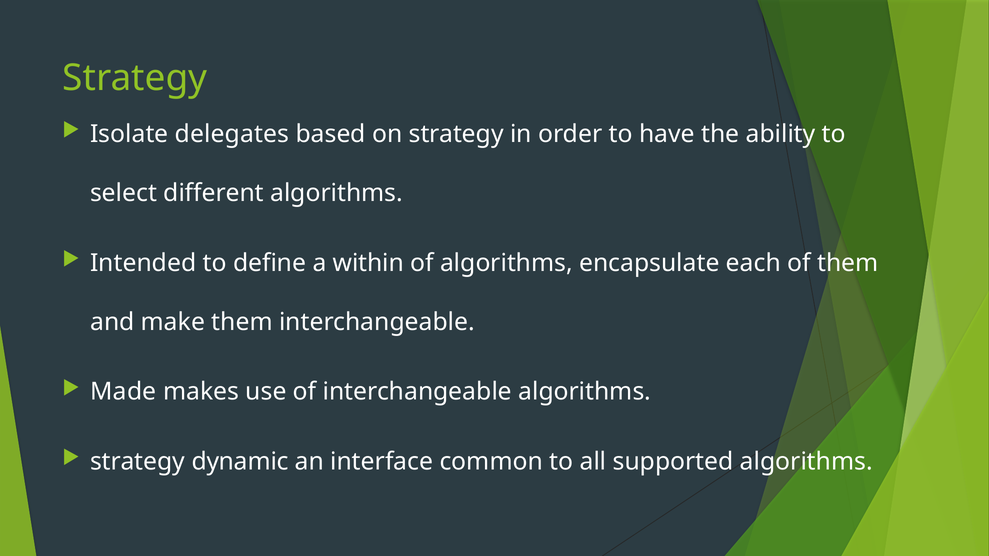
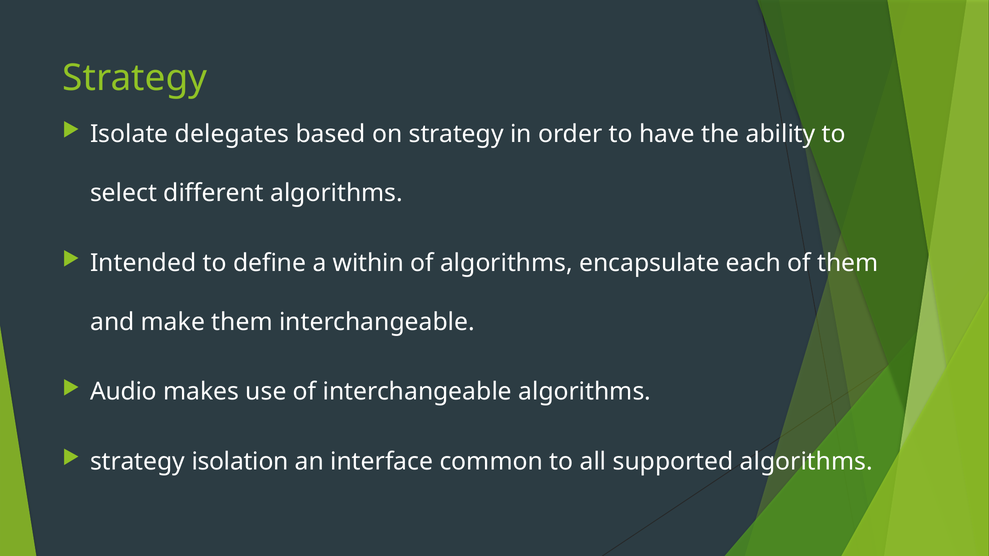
Made: Made -> Audio (124, 392)
dynamic: dynamic -> isolation (240, 462)
